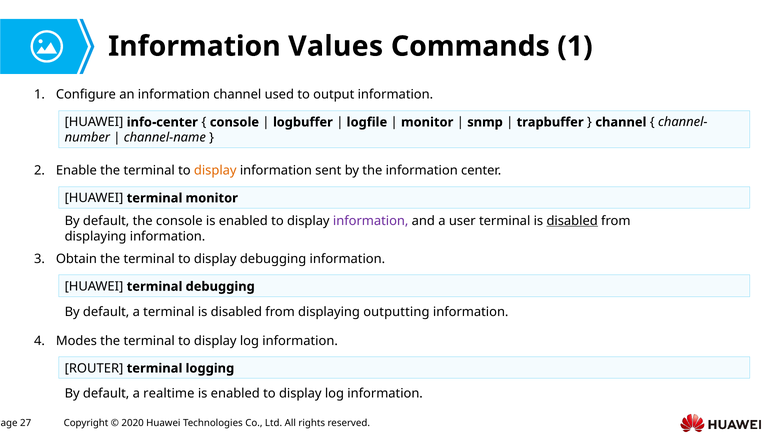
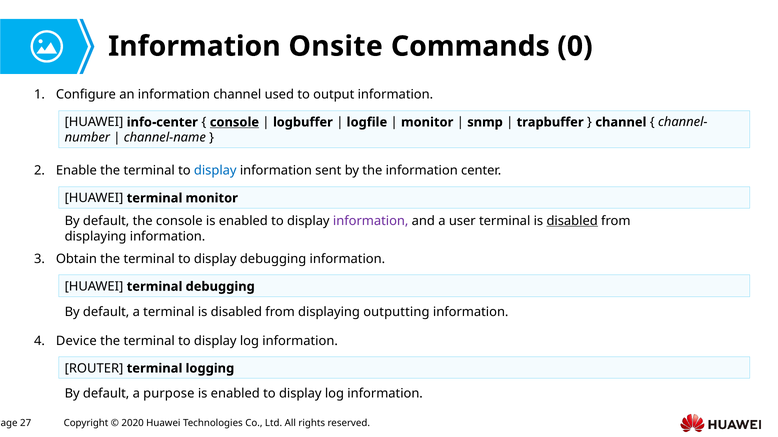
Values: Values -> Onsite (336, 46)
Commands 1: 1 -> 0 (575, 46)
console underline: none -> present (234, 122)
display colour: orange -> blue (215, 171)
Modes: Modes -> Device (76, 341)
realtime: realtime -> purpose (169, 394)
